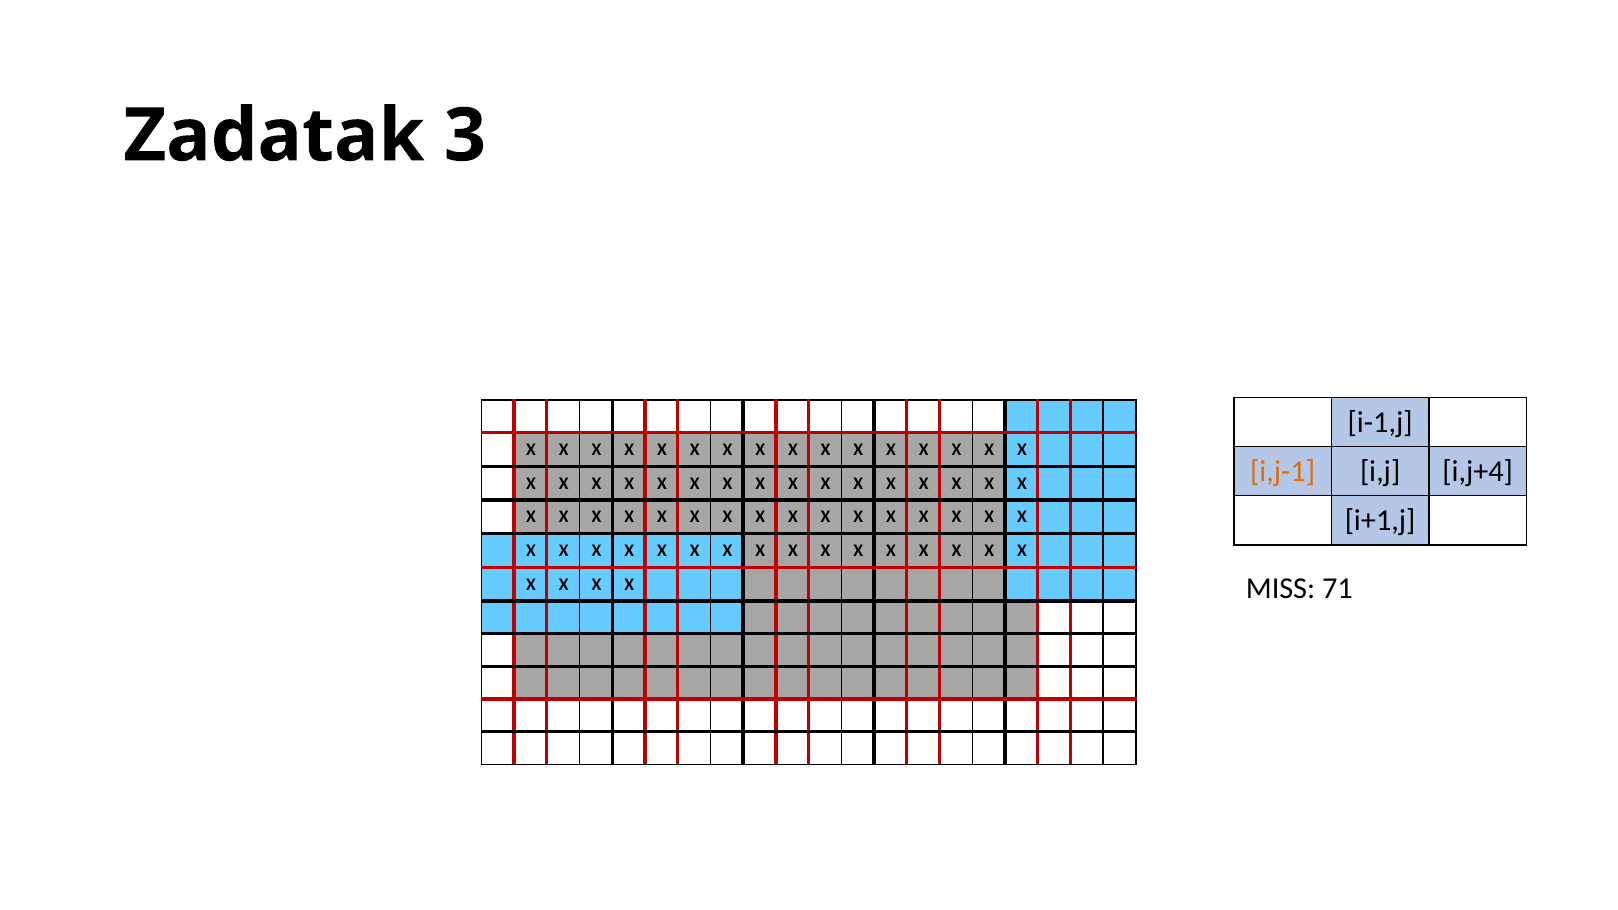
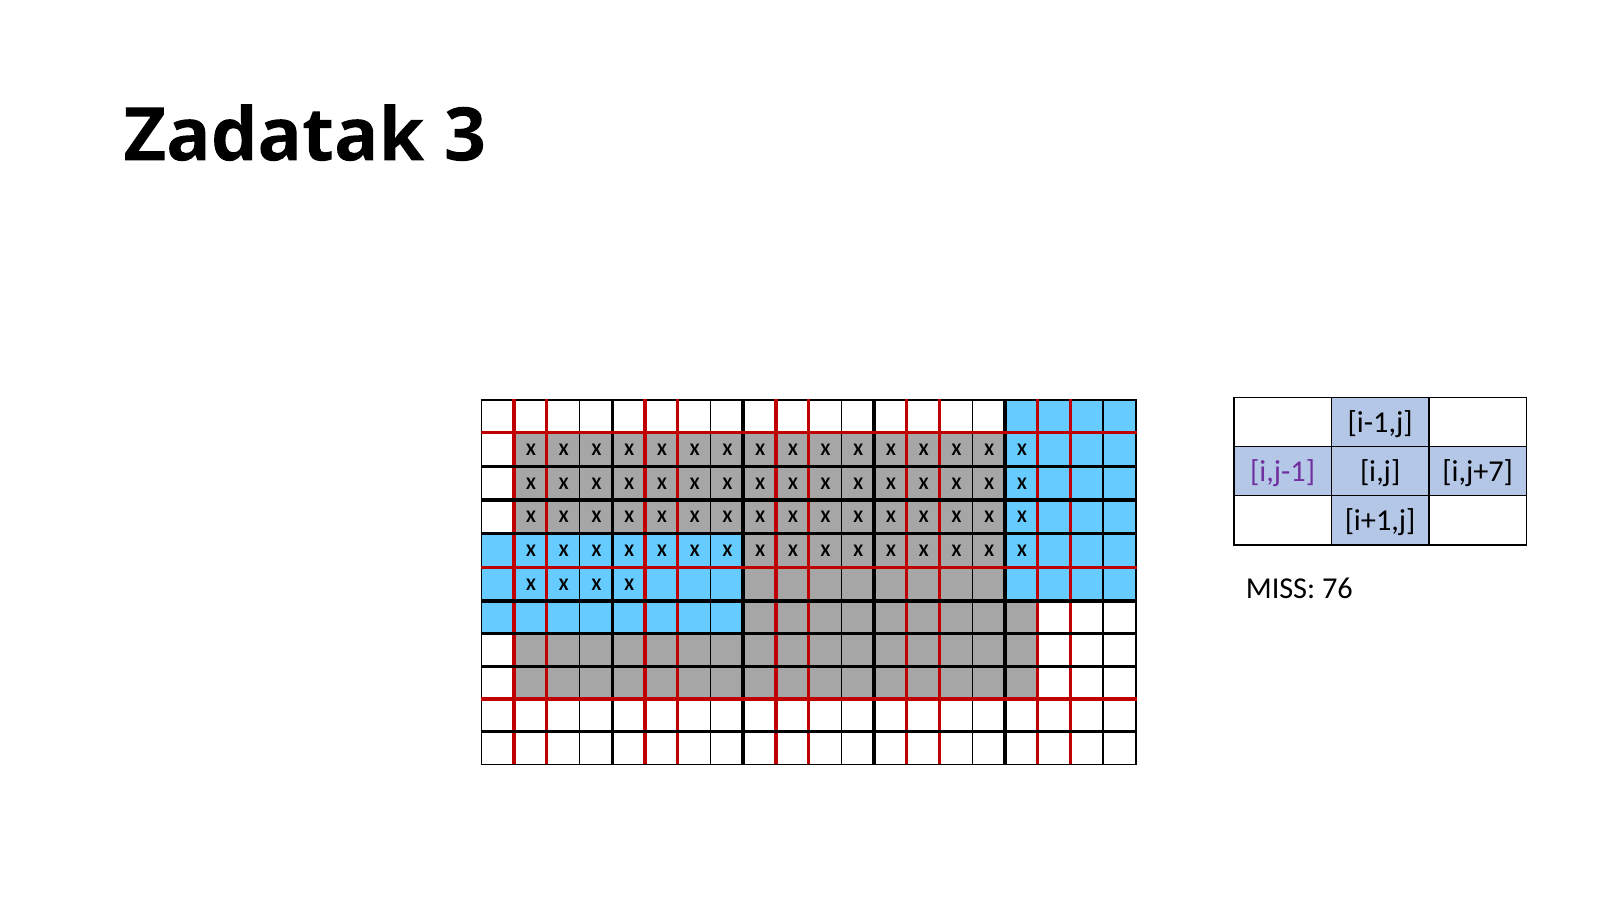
i,j-1 colour: orange -> purple (1283, 471)
i,j+4: i,j+4 -> i,j+7 (1478, 471)
71: 71 -> 76 (1337, 589)
